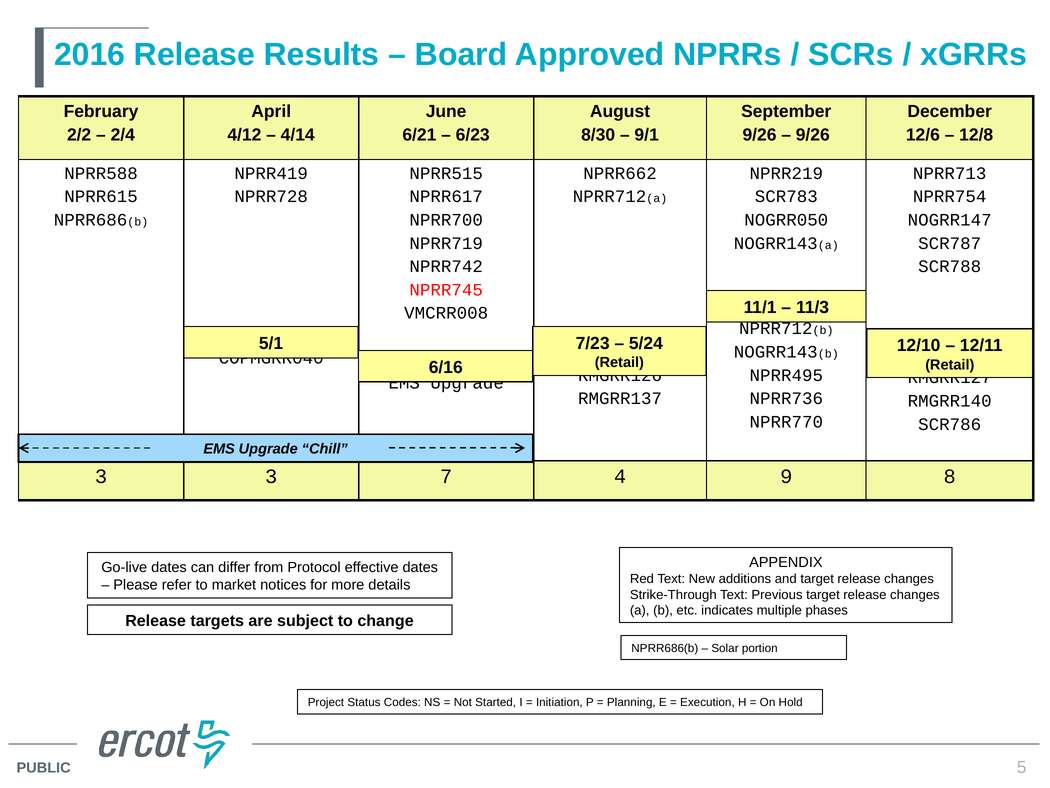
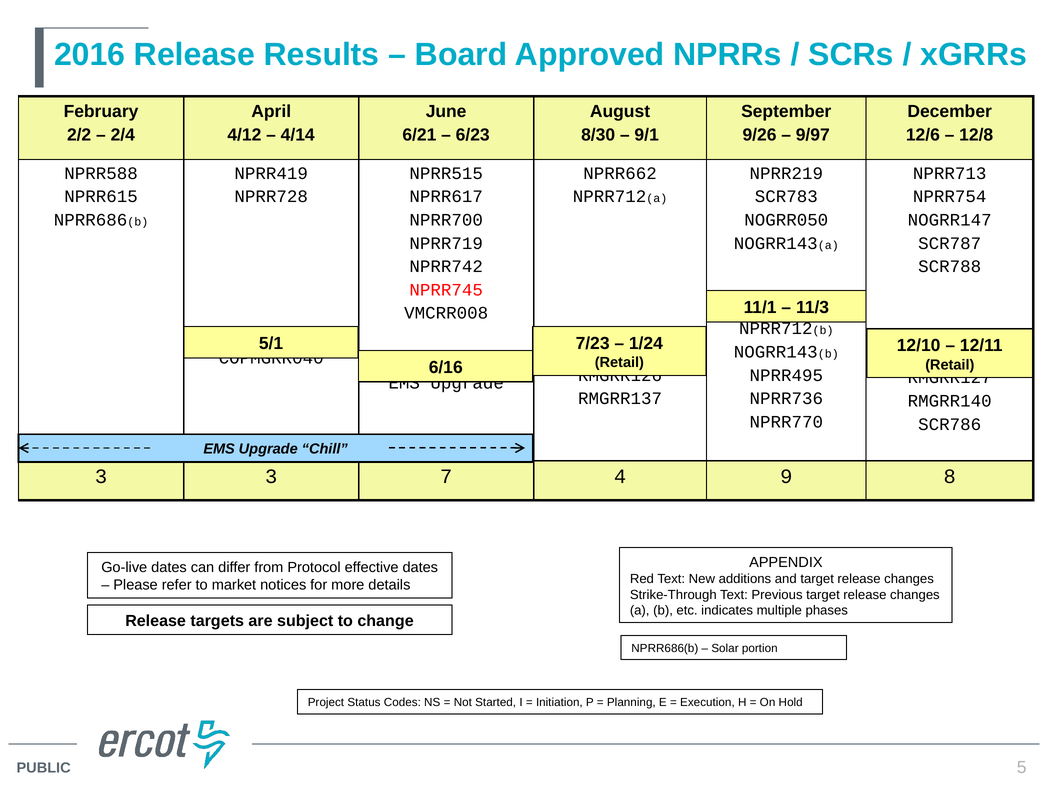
9/26: 9/26 -> 9/97 (813, 135)
5/24: 5/24 -> 1/24 (646, 343)
